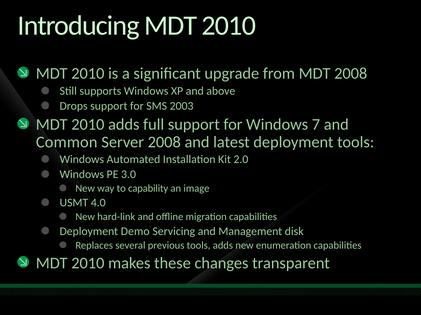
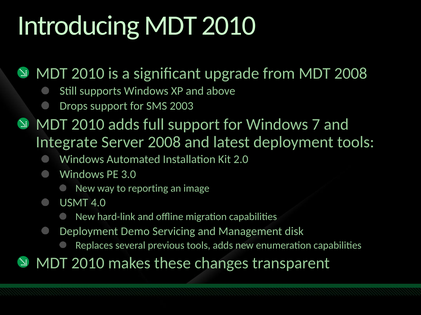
Common: Common -> Integrate (67, 142)
capability: capability -> reporting (148, 189)
